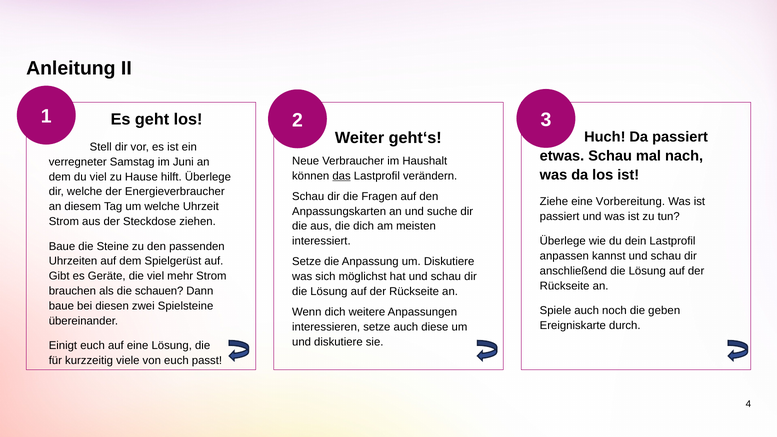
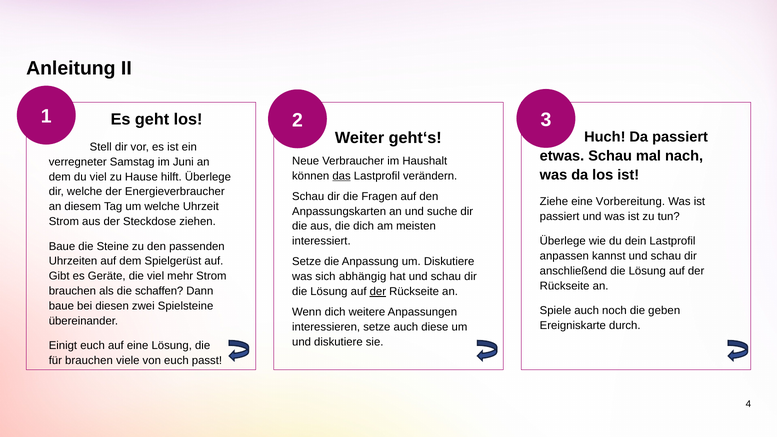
möglichst: möglichst -> abhängig (363, 277)
schauen: schauen -> schaffen (159, 291)
der underline: none -> present (378, 292)
für kurzzeitig: kurzzeitig -> brauchen (89, 361)
